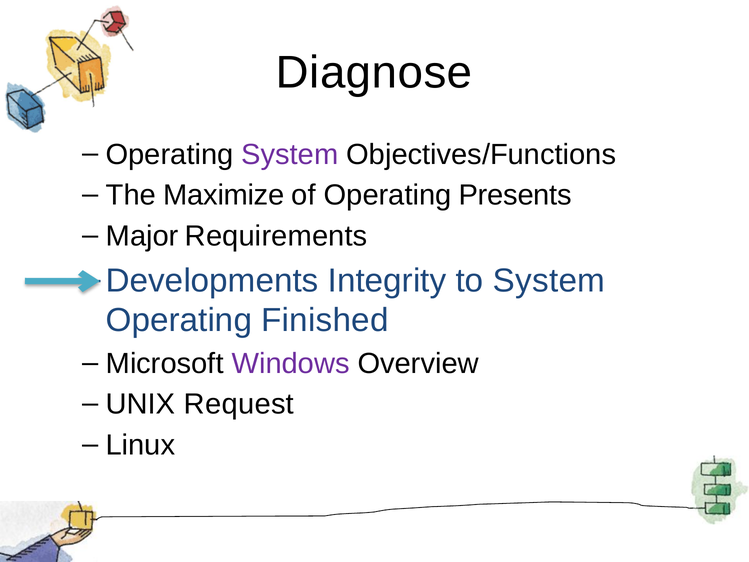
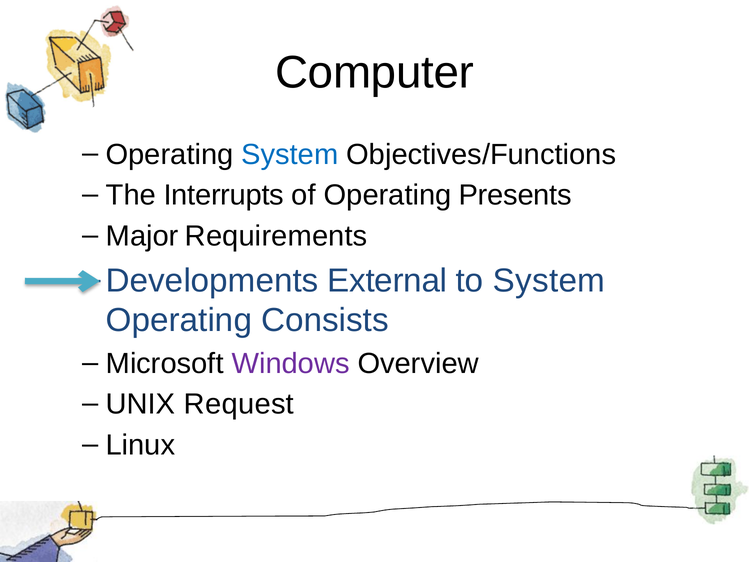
Diagnose: Diagnose -> Computer (375, 73)
System colour: purple -> blue (290, 154)
Maximize: Maximize -> Interrupts (224, 195)
Integrity: Integrity -> External (387, 280)
Finished: Finished -> Consists (325, 320)
